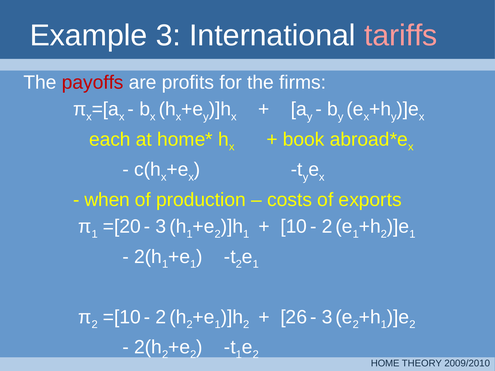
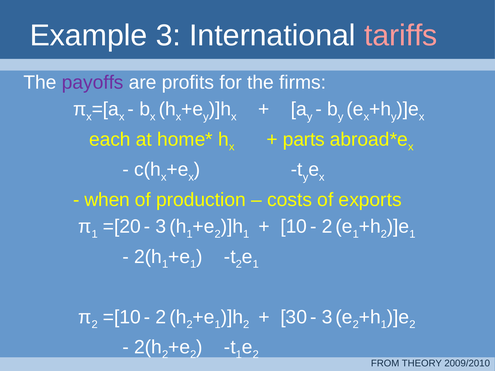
payoffs colour: red -> purple (93, 82)
book: book -> parts (304, 140)
26: 26 -> 30 (294, 317)
HOME: HOME -> FROM (385, 364)
